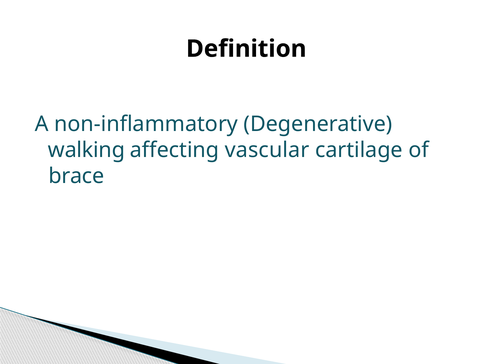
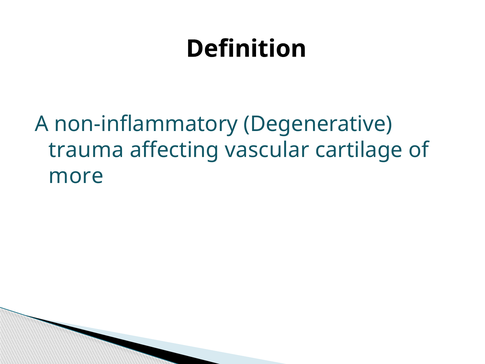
walking: walking -> trauma (86, 150)
brace: brace -> more (76, 176)
